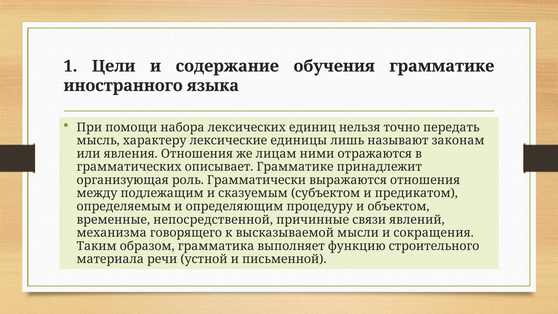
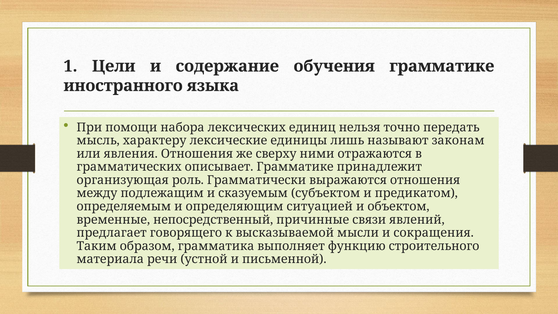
лицам: лицам -> сверху (276, 154)
процедуру: процедуру -> ситуацией (320, 206)
непосредственной: непосредственной -> непосредственный (213, 220)
механизма: механизма -> предлагает (112, 233)
